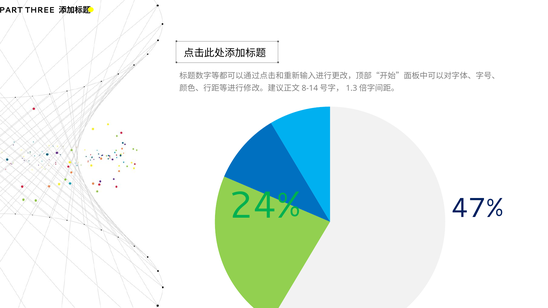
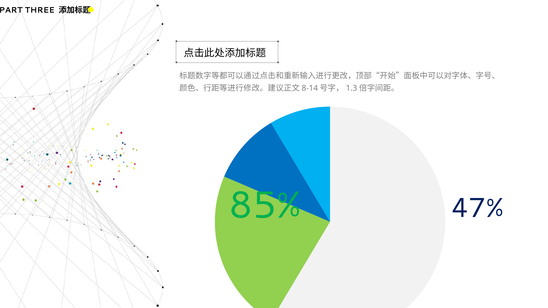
24%: 24% -> 85% (265, 206)
